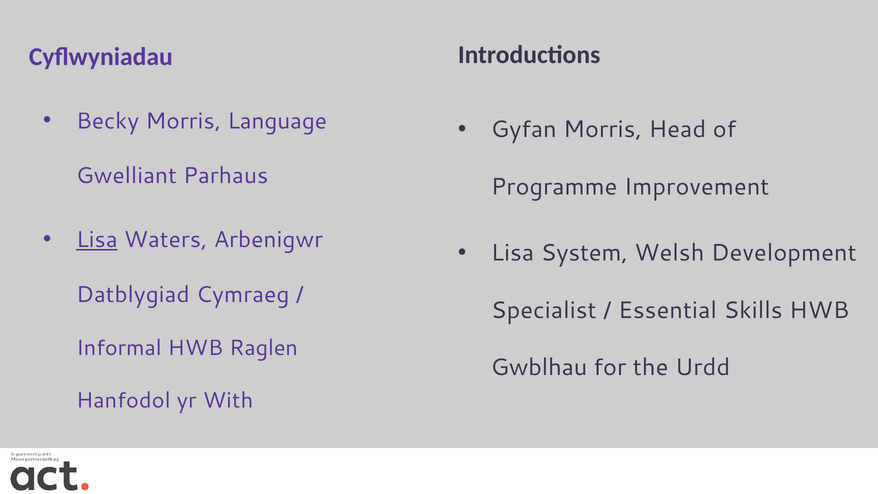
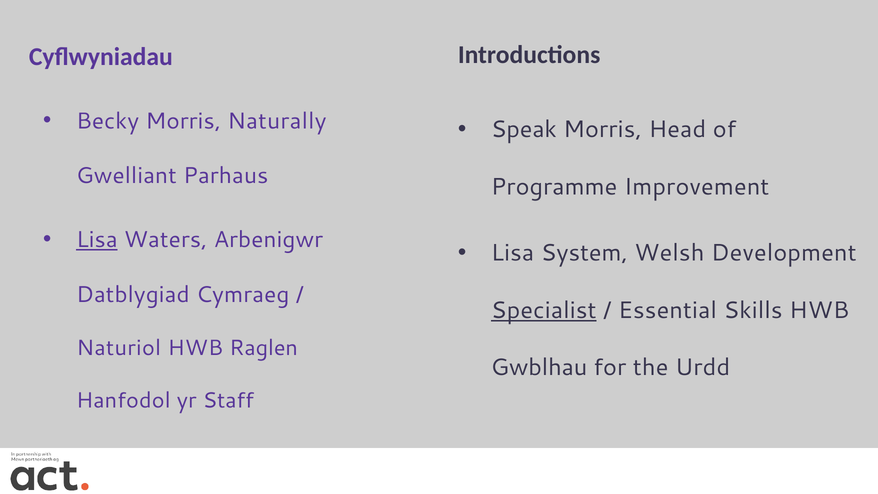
Language: Language -> Naturally (277, 121)
Gyfan: Gyfan -> Speak (524, 130)
Specialist underline: none -> present (544, 310)
Informal: Informal -> Naturiol (119, 348)
With: With -> Staff (228, 401)
